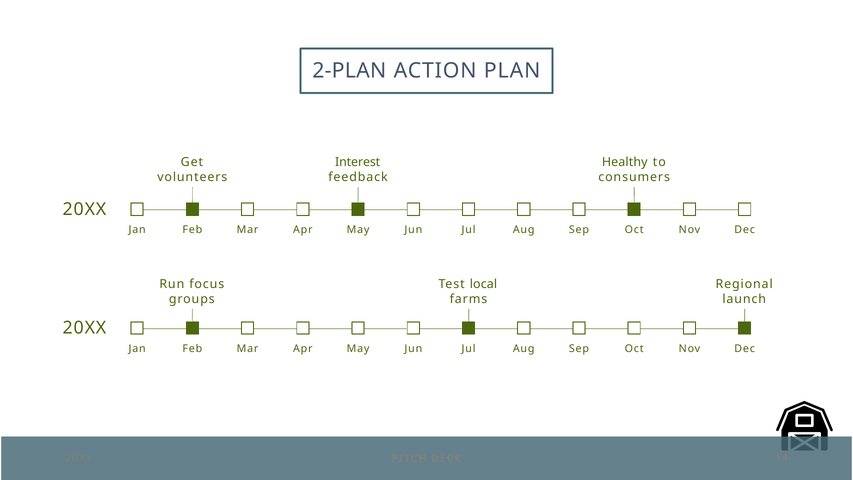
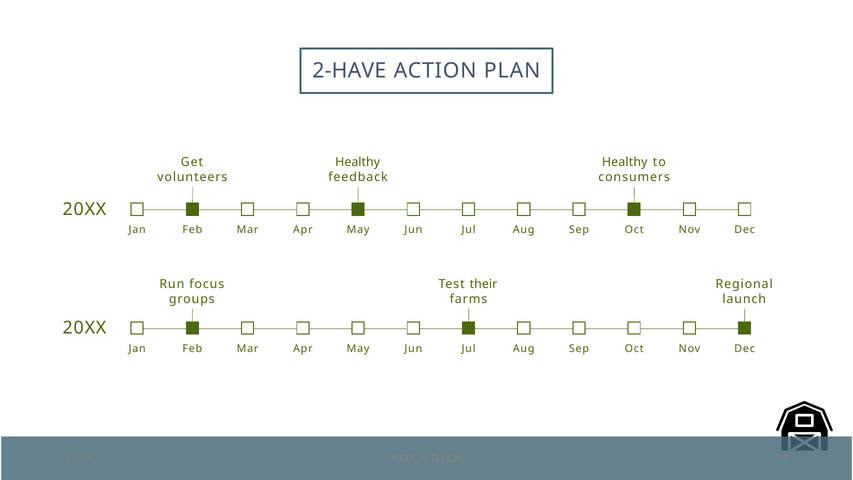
2-PLAN: 2-PLAN -> 2-HAVE (349, 71)
Interest: Interest -> Healthy (358, 162)
local: local -> their (484, 284)
